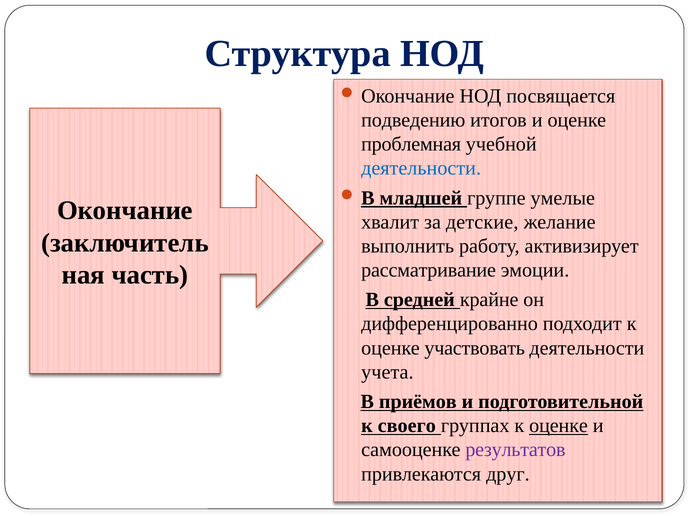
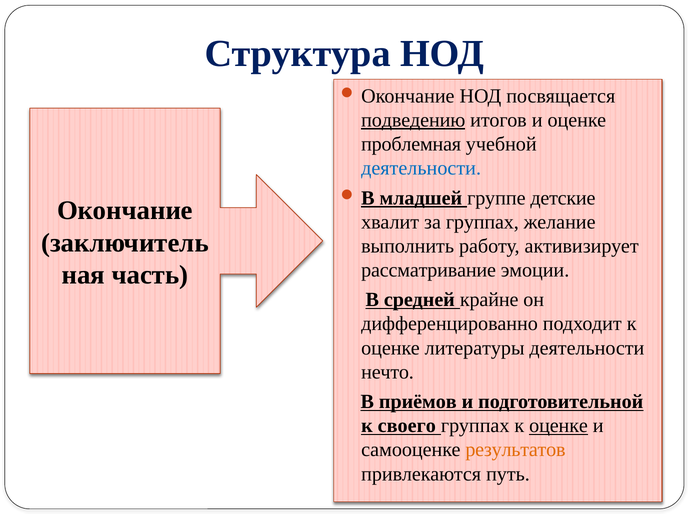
подведению underline: none -> present (413, 120)
умелые: умелые -> детские (563, 198)
за детские: детские -> группах (482, 222)
участвовать: участвовать -> литературы (475, 348)
учета: учета -> нечто (388, 373)
результатов colour: purple -> orange (515, 450)
друг: друг -> путь (508, 475)
